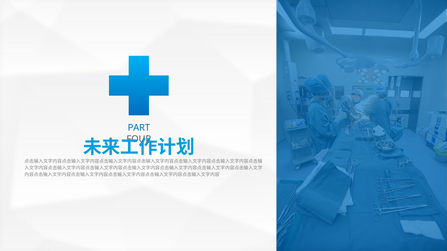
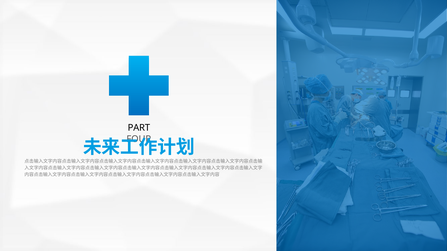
PART colour: blue -> black (139, 128)
